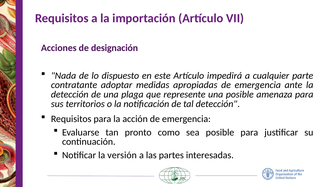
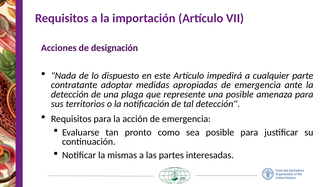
versión: versión -> mismas (122, 155)
